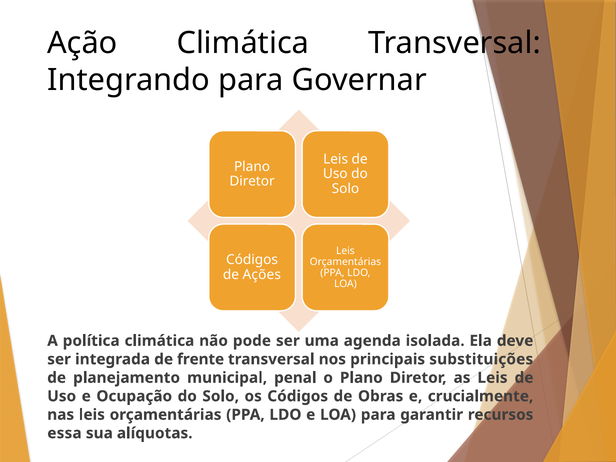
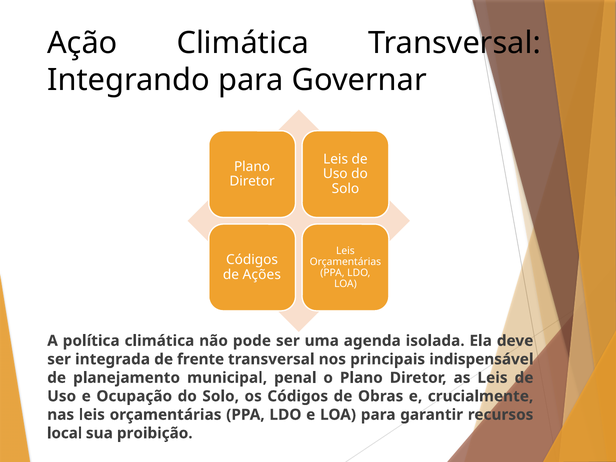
substituições: substituições -> indispensável (481, 359)
essa: essa -> local (65, 433)
alíquotas: alíquotas -> proibição (155, 433)
